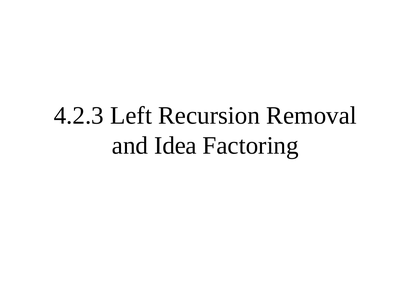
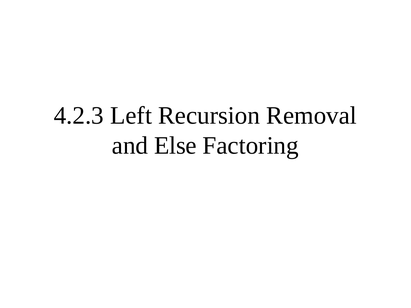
Idea: Idea -> Else (175, 146)
